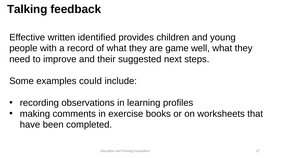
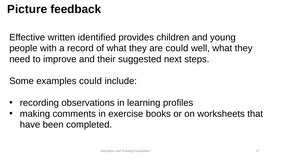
Talking: Talking -> Picture (27, 9)
are game: game -> could (177, 48)
